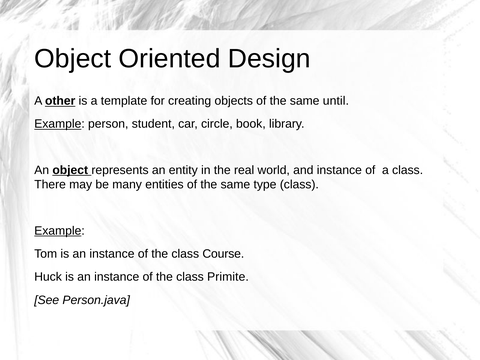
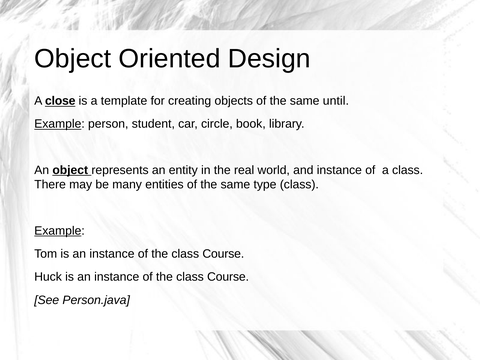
other: other -> close (60, 101)
Primite: Primite -> Course (228, 277)
